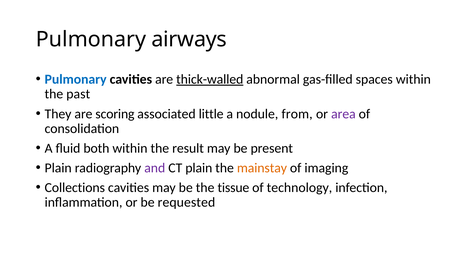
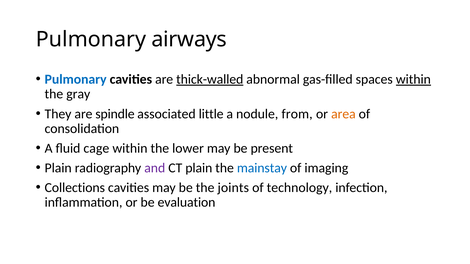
within underline: none -> present (413, 79)
past: past -> gray (78, 94)
scoring: scoring -> spindle (115, 114)
area colour: purple -> orange (343, 114)
both: both -> cage (96, 148)
result: result -> lower (188, 148)
mainstay colour: orange -> blue (262, 168)
tissue: tissue -> joints (233, 188)
requested: requested -> evaluation (187, 203)
